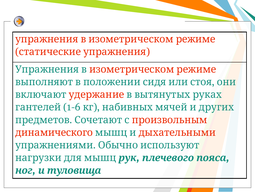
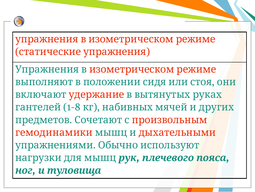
1-6: 1-6 -> 1-8 (72, 107)
динамического: динамического -> гемодинамики (54, 132)
